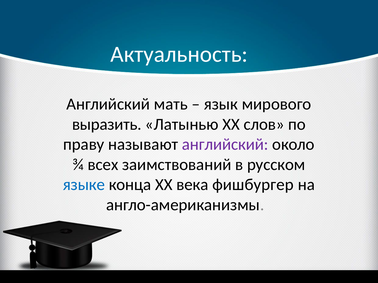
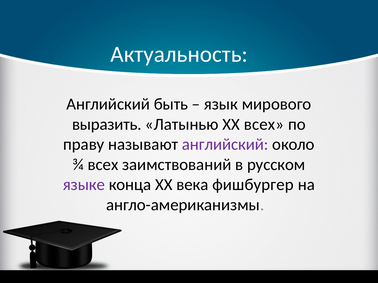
мать: мать -> быть (171, 104)
XX слов: слов -> всех (264, 124)
языке colour: blue -> purple (84, 185)
